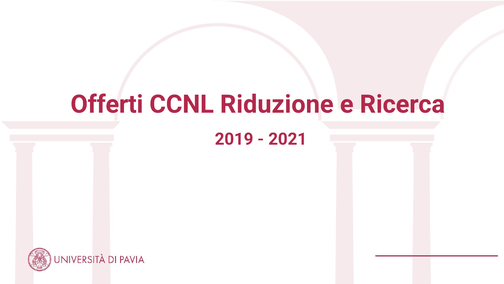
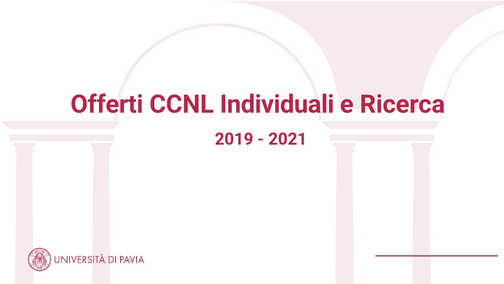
Riduzione: Riduzione -> Individuali (277, 104)
